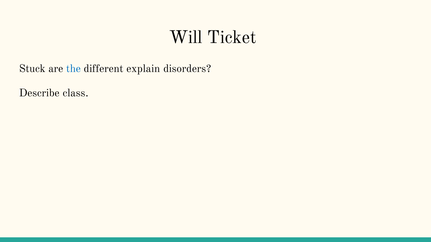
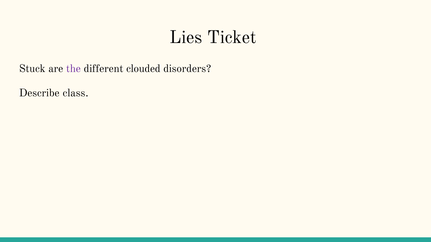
Will: Will -> Lies (186, 37)
the colour: blue -> purple (73, 69)
explain: explain -> clouded (143, 69)
